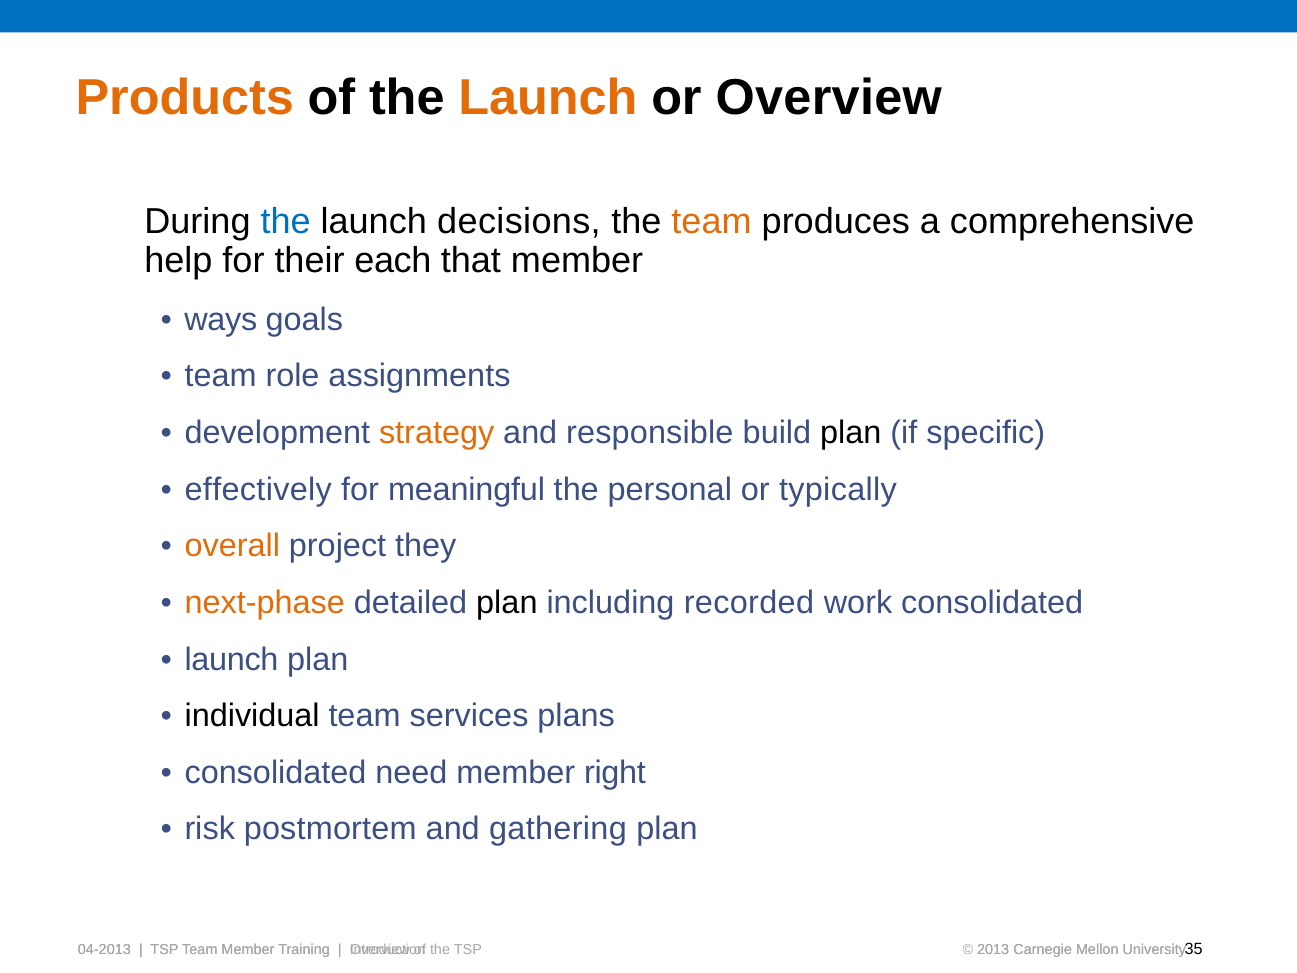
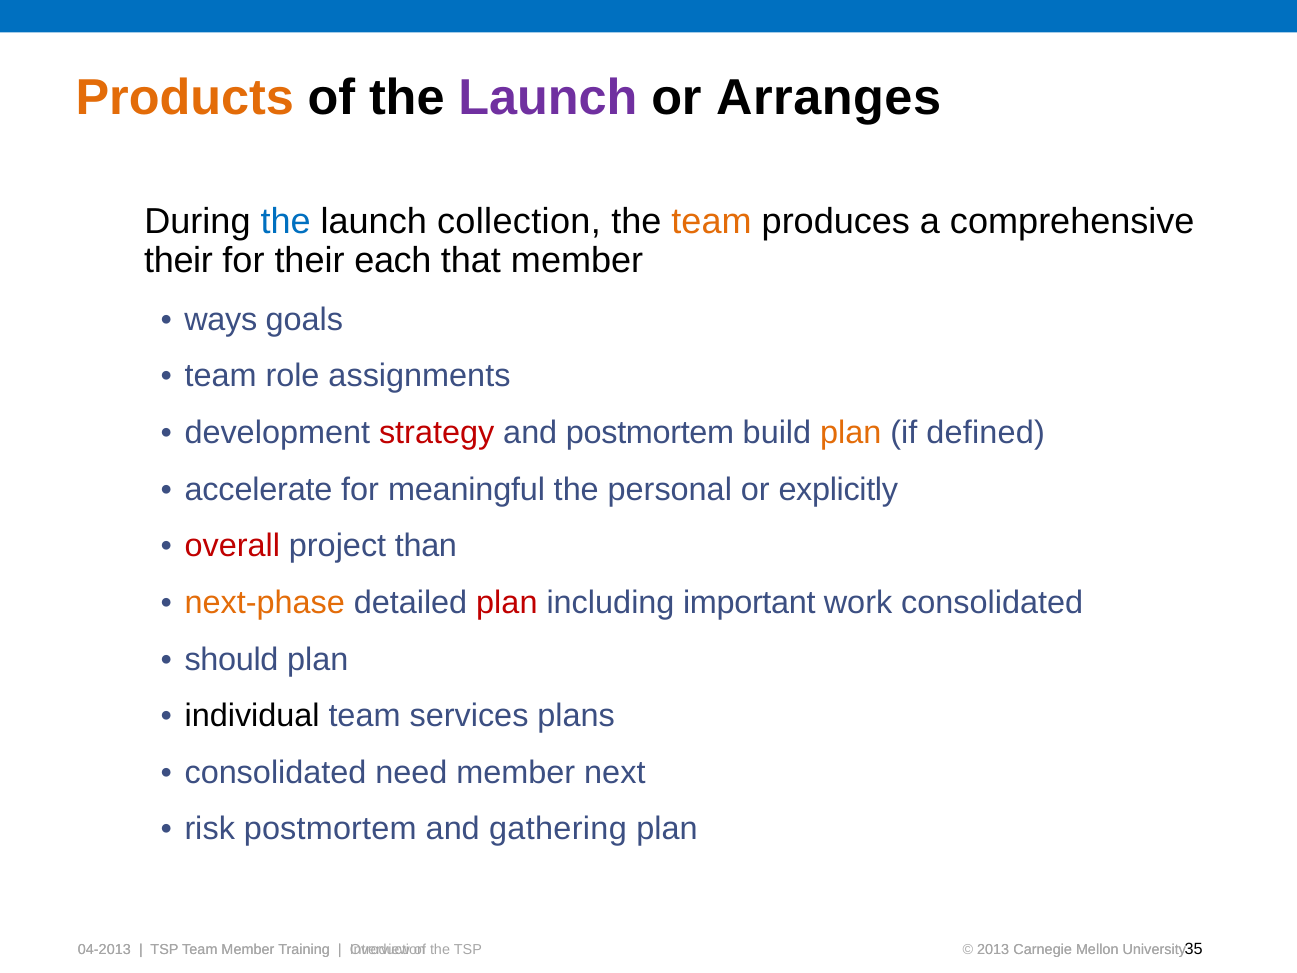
Launch colour: orange -> purple (548, 98)
or Overview: Overview -> Arranges (829, 98)
decisions: decisions -> collection (519, 222)
help: help -> their (179, 261)
strategy colour: orange -> red (437, 433)
and responsible: responsible -> postmortem (650, 433)
plan colour: black -> orange (851, 433)
specific: specific -> defined (986, 433)
effectively: effectively -> accelerate (259, 489)
typically: typically -> explicitly (838, 489)
overall colour: orange -> red (232, 546)
they: they -> than (426, 546)
plan colour: black -> red (507, 603)
recorded: recorded -> important (749, 603)
launch: launch -> should (232, 659)
right: right -> next (615, 772)
